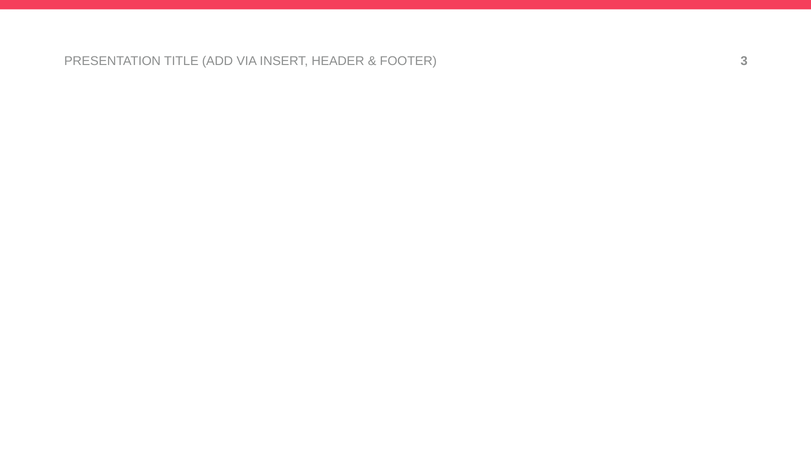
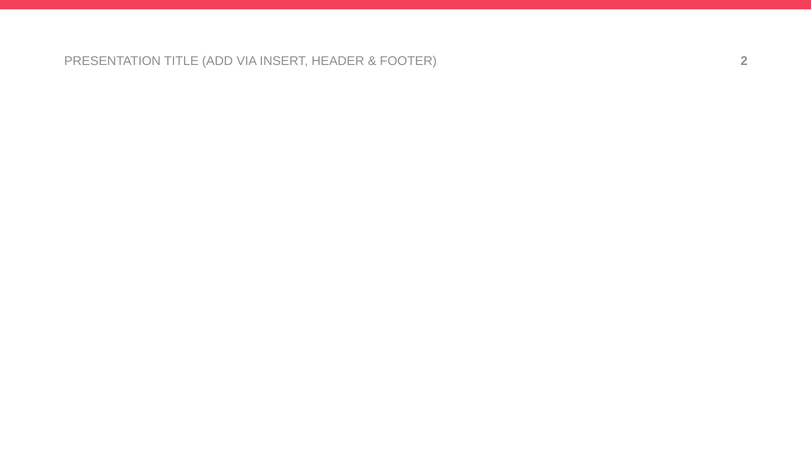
3: 3 -> 2 (744, 61)
